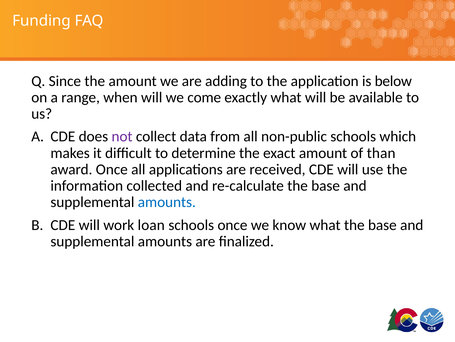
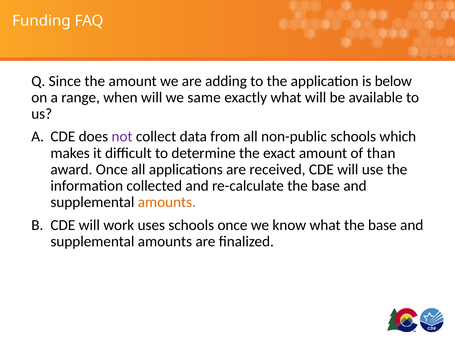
come: come -> same (204, 97)
amounts colour: blue -> orange (167, 202)
loan: loan -> uses (151, 225)
